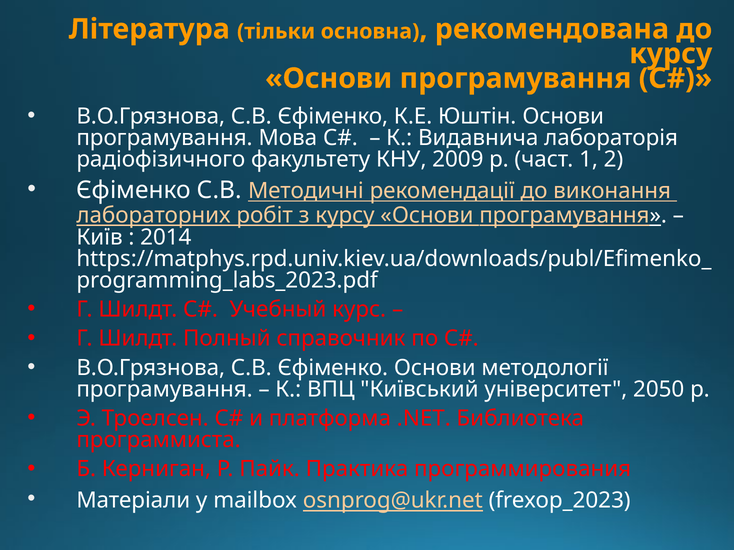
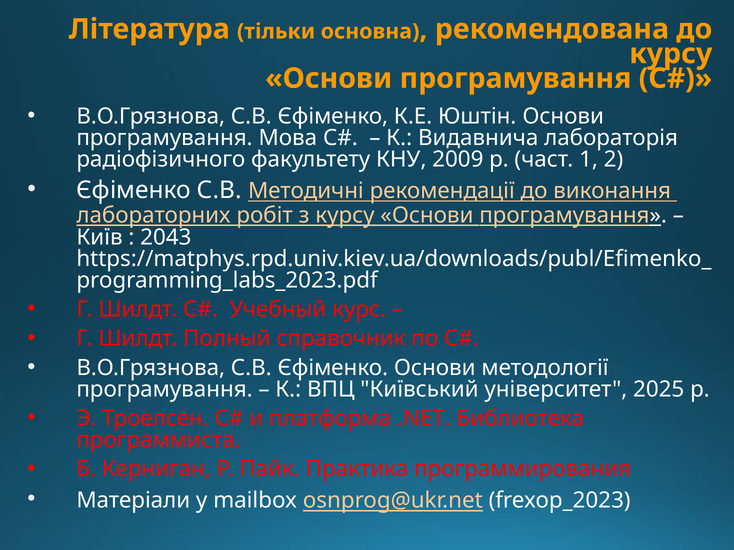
2014: 2014 -> 2043 (166, 237)
2050: 2050 -> 2025 (659, 390)
